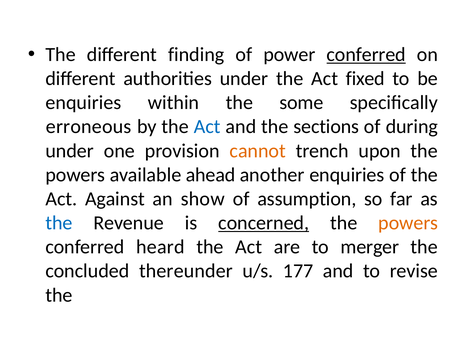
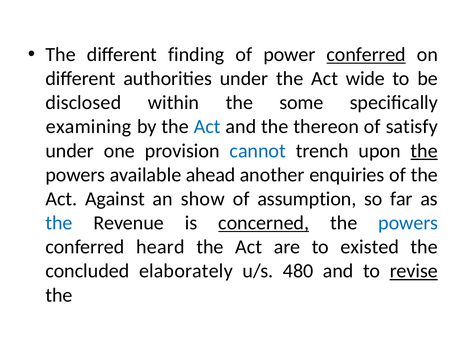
fixed: fixed -> wide (365, 79)
enquiries: enquiries -> disclosed (83, 103)
erroneous: erroneous -> examining (89, 127)
sections: sections -> thereon (326, 127)
during: during -> satisfy (412, 127)
cannot colour: orange -> blue (258, 151)
the underline: none -> present (424, 151)
powers colour: orange -> blue (408, 223)
merger: merger -> existed (370, 247)
thereunder: thereunder -> elaborately (186, 271)
177: 177 -> 480 (298, 271)
revise underline: none -> present (414, 271)
